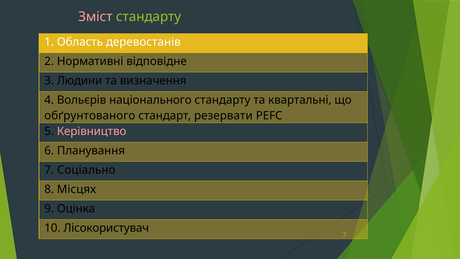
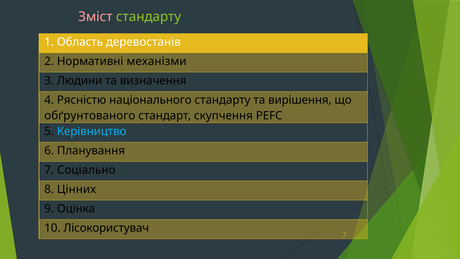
відповідне: відповідне -> механізми (157, 61)
Вольєрів: Вольєрів -> Рясністю (82, 100)
квартальні: квартальні -> вирішення (300, 100)
резервати: резервати -> скупчення (223, 115)
Керівництво colour: pink -> light blue (92, 131)
Місцях: Місцях -> Цінних (77, 189)
